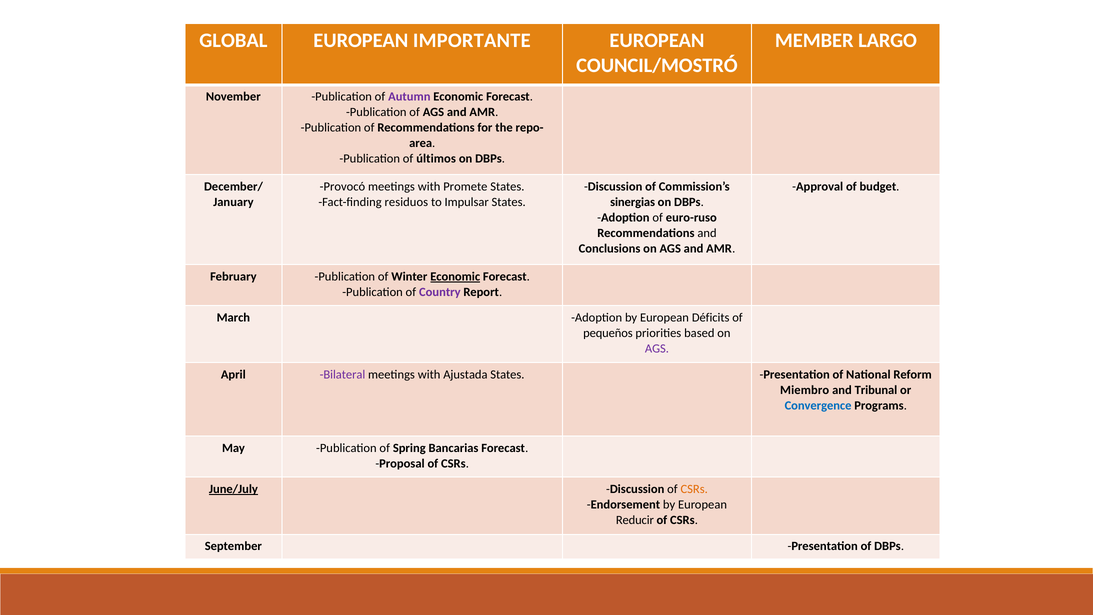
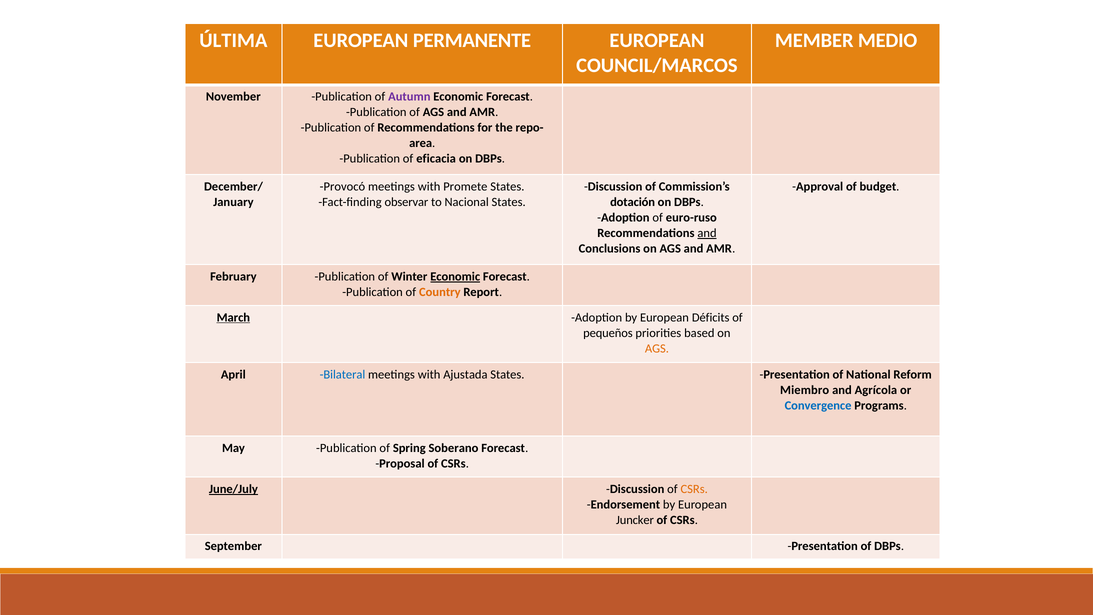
GLOBAL: GLOBAL -> ÚLTIMA (233, 40)
IMPORTANTE: IMPORTANTE -> PERMANENTE (472, 40)
LARGO: LARGO -> MEDIO (888, 40)
COUNCIL/MOSTRÓ: COUNCIL/MOSTRÓ -> COUNCIL/MARCOS (657, 65)
últimos: últimos -> eficacia (436, 159)
residuos: residuos -> observar (406, 202)
Impulsar: Impulsar -> Nacional (467, 202)
sinergias: sinergias -> dotación (633, 202)
and underline: none -> present (707, 233)
Country colour: purple -> orange (440, 292)
March underline: none -> present (233, 317)
AGS colour: purple -> orange (657, 348)
Bilateral colour: purple -> blue (342, 375)
Tribunal: Tribunal -> Agrícola (876, 390)
Bancarias: Bancarias -> Soberano (453, 448)
Reducir: Reducir -> Juncker (635, 520)
